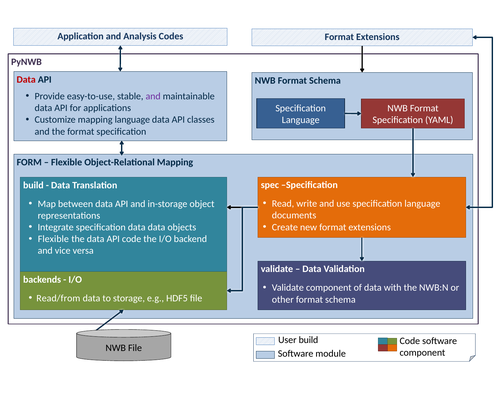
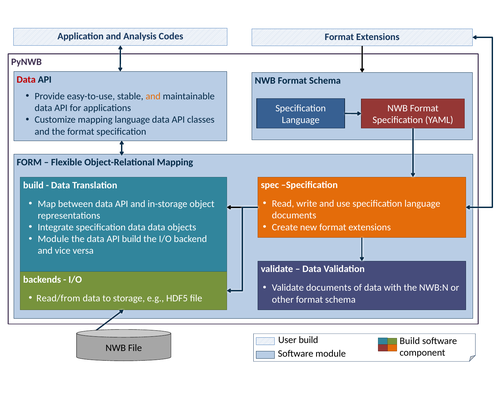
and colour: purple -> orange (153, 96)
Flexible: Flexible -> Module (53, 239)
API code: code -> build (132, 239)
Validate component: component -> documents (329, 288)
Code: Code -> Build (410, 341)
